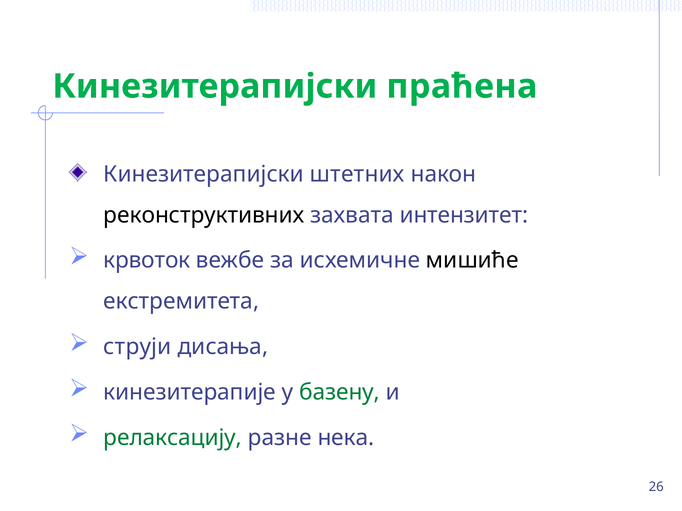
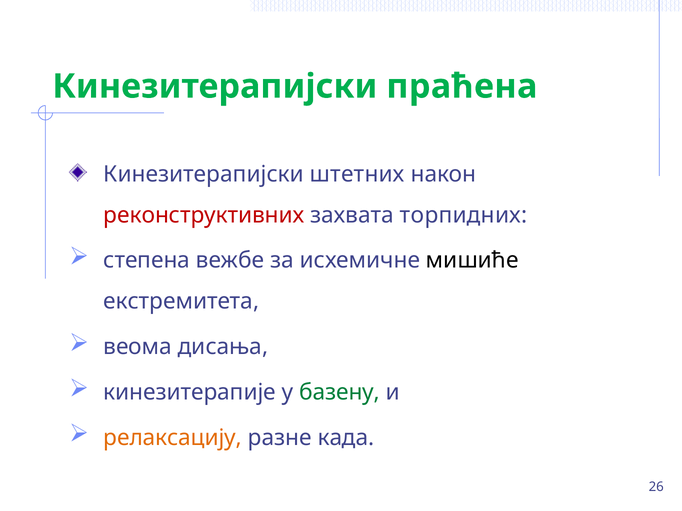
реконструктивних colour: black -> red (204, 215)
интензитет: интензитет -> торпидних (464, 215)
крвоток: крвоток -> степена (147, 261)
струји: струји -> веома (138, 347)
релаксацију colour: green -> orange (173, 438)
нека: нека -> када (346, 438)
